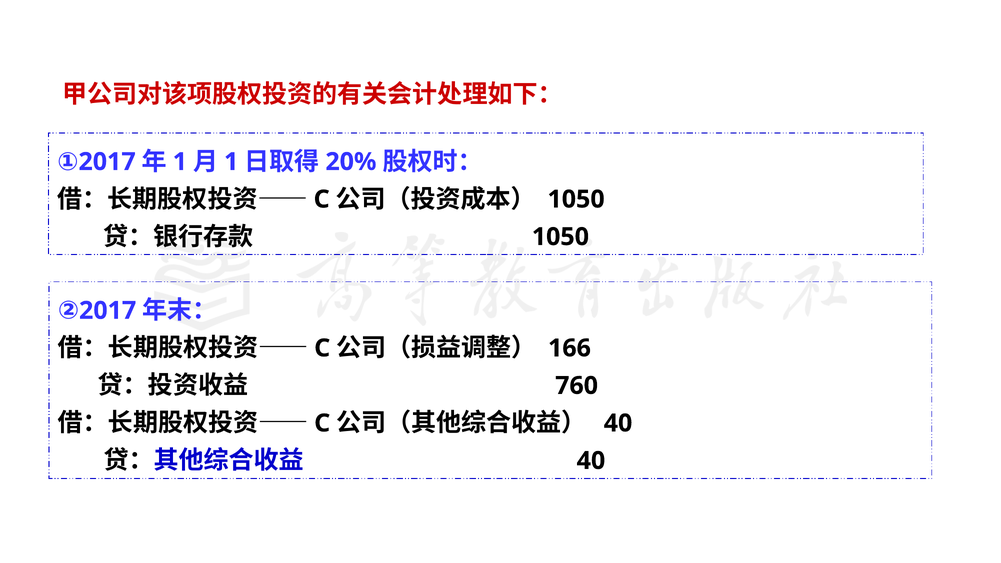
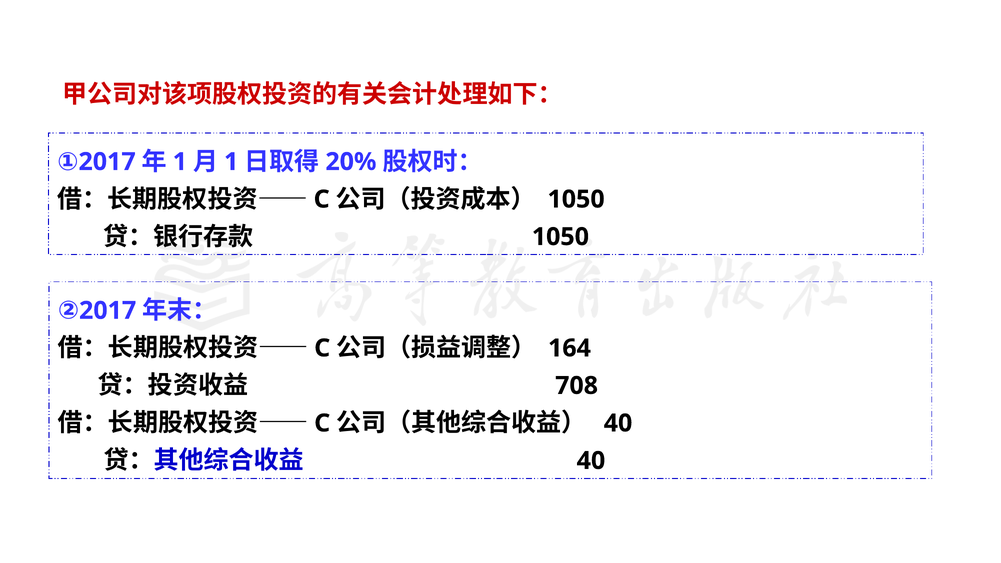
166: 166 -> 164 (569, 348)
760: 760 -> 708 (577, 386)
